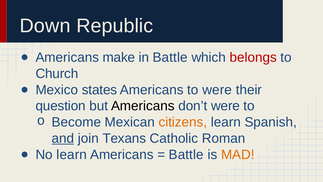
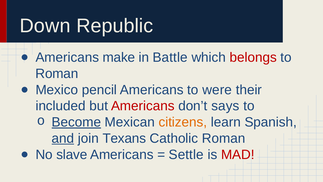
Church: Church -> Roman (57, 74)
states: states -> pencil (99, 90)
question: question -> included (61, 106)
Americans colour: black -> red (143, 106)
don’t were: were -> says (225, 106)
Become underline: none -> present (76, 122)
No learn: learn -> slave (72, 154)
Battle: Battle -> Settle (186, 154)
MAD colour: orange -> red (238, 154)
